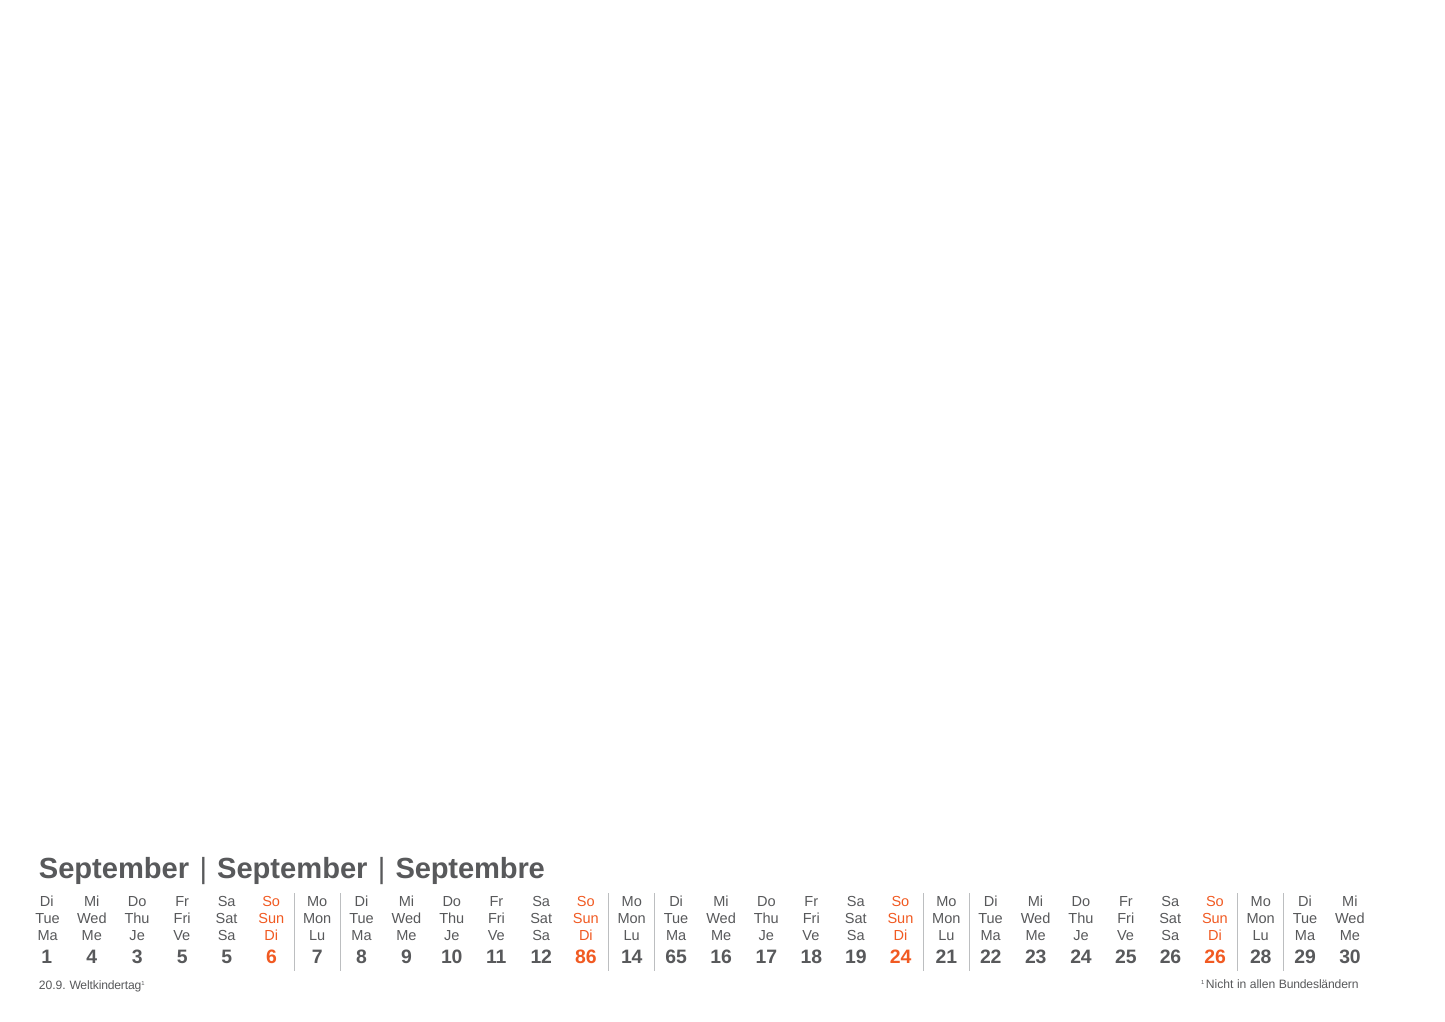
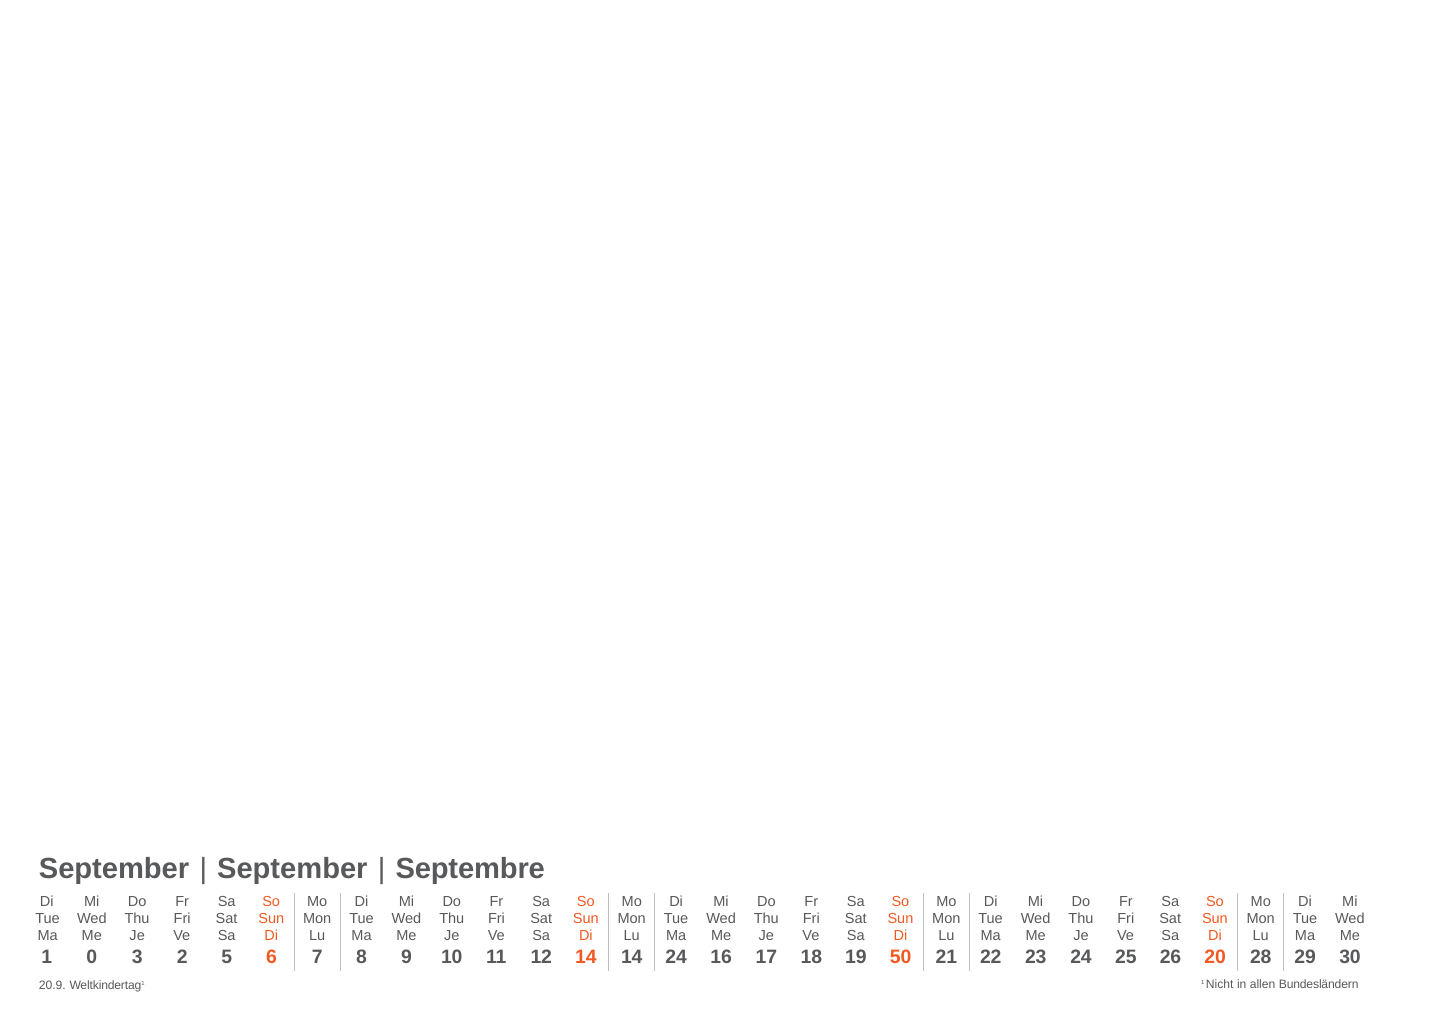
4: 4 -> 0 (92, 957)
3 5: 5 -> 2 (182, 957)
12 86: 86 -> 14 (586, 957)
14 65: 65 -> 24 (676, 957)
19 24: 24 -> 50 (901, 957)
26 26: 26 -> 20 (1215, 957)
